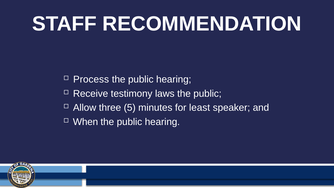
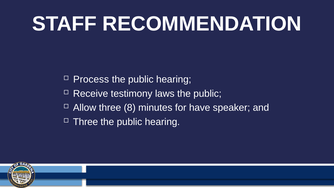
5: 5 -> 8 (130, 108)
least: least -> have (200, 108)
When: When -> Three (85, 122)
